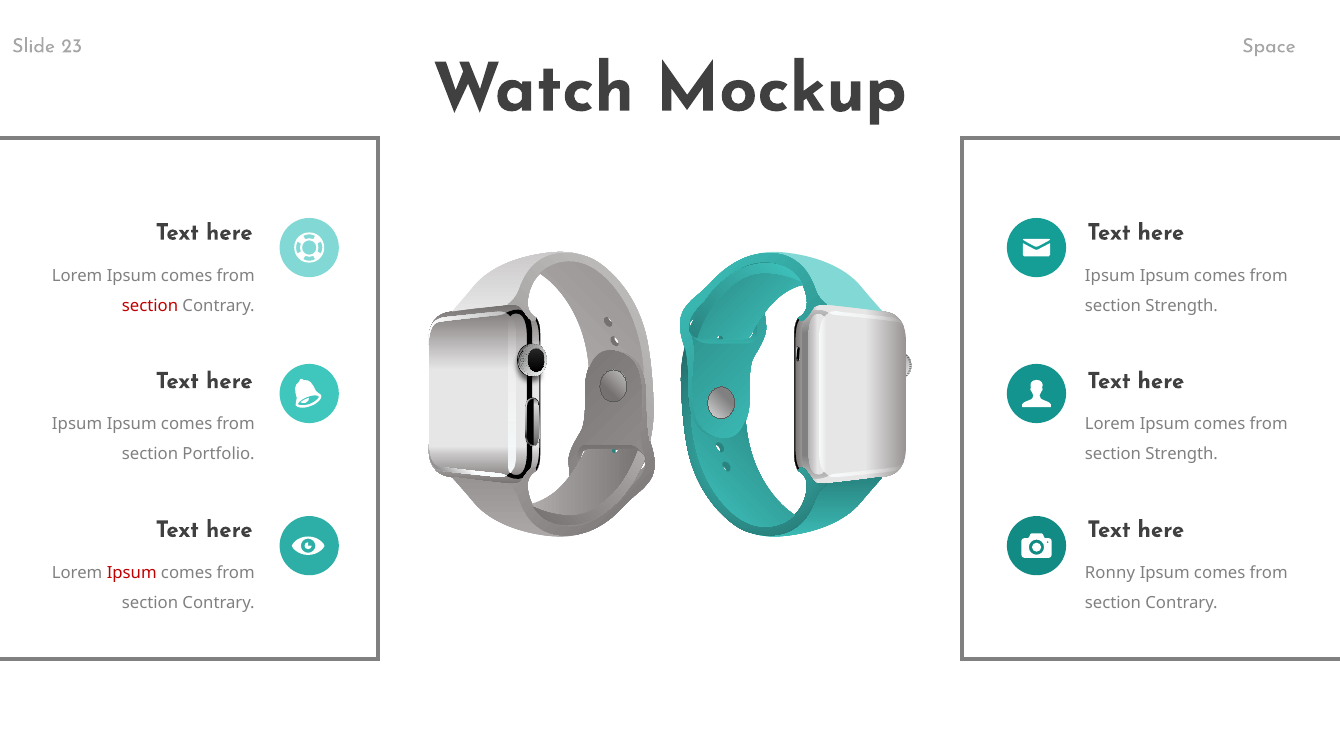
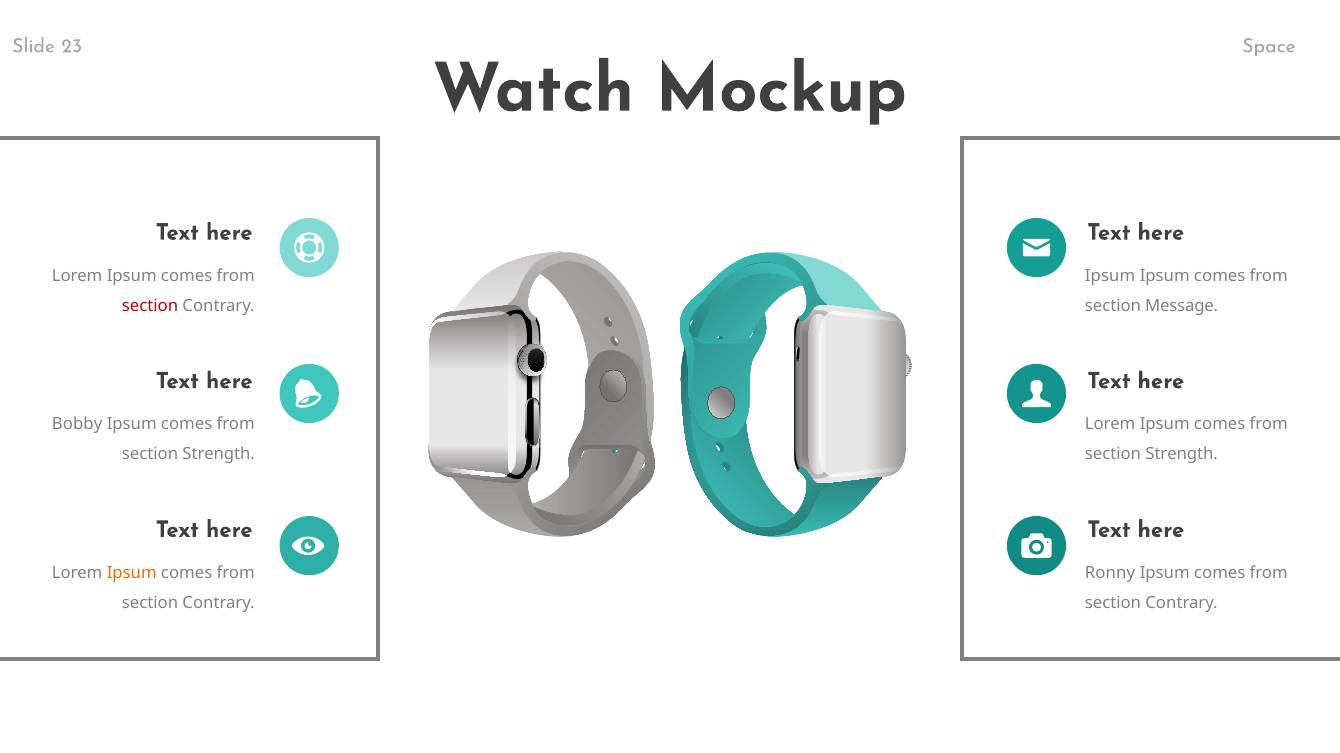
Strength: Strength -> Message (1182, 306)
Ipsum: Ipsum -> Bobby (77, 425)
Portfolio: Portfolio -> Strength (219, 455)
Ipsum colour: red -> orange (132, 573)
